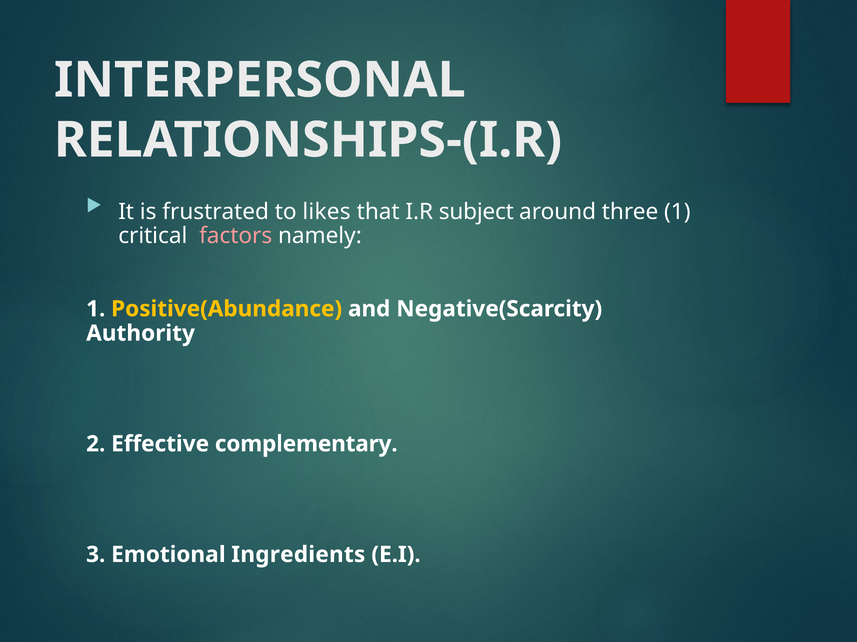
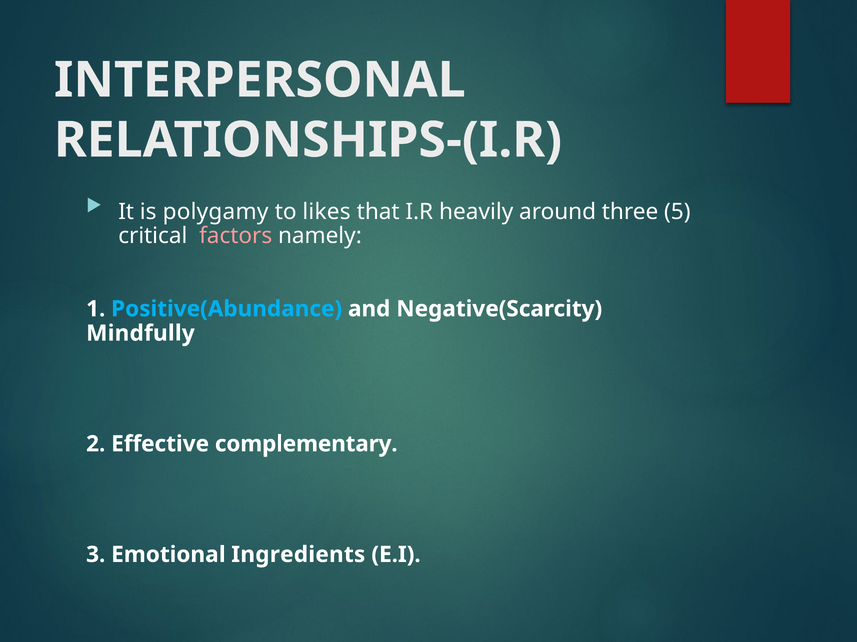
frustrated: frustrated -> polygamy (216, 212)
subject: subject -> heavily (476, 212)
three 1: 1 -> 5 (677, 212)
Positive(Abundance colour: yellow -> light blue (227, 309)
Authority: Authority -> Mindfully (140, 334)
